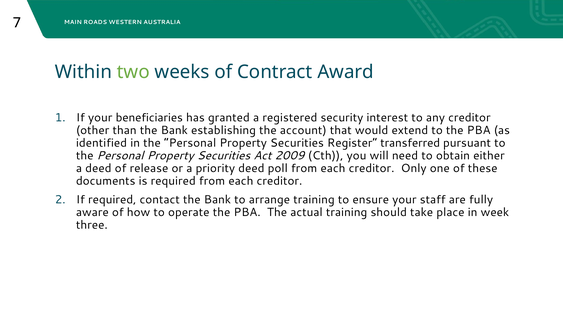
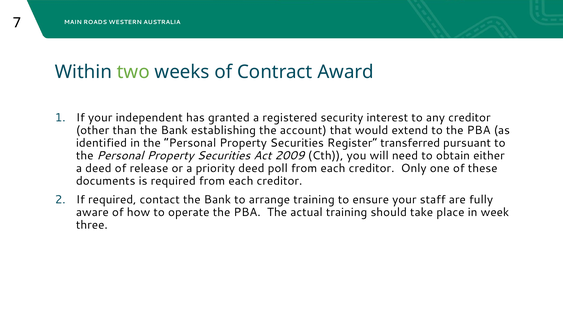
beneficiaries: beneficiaries -> independent (149, 117)
